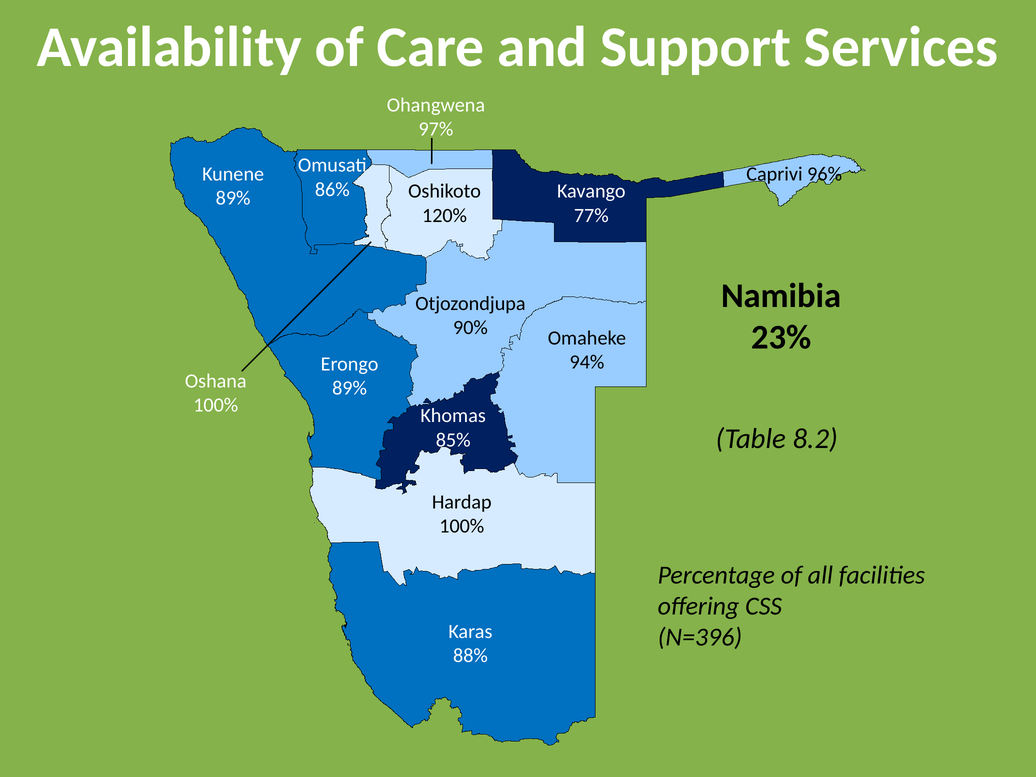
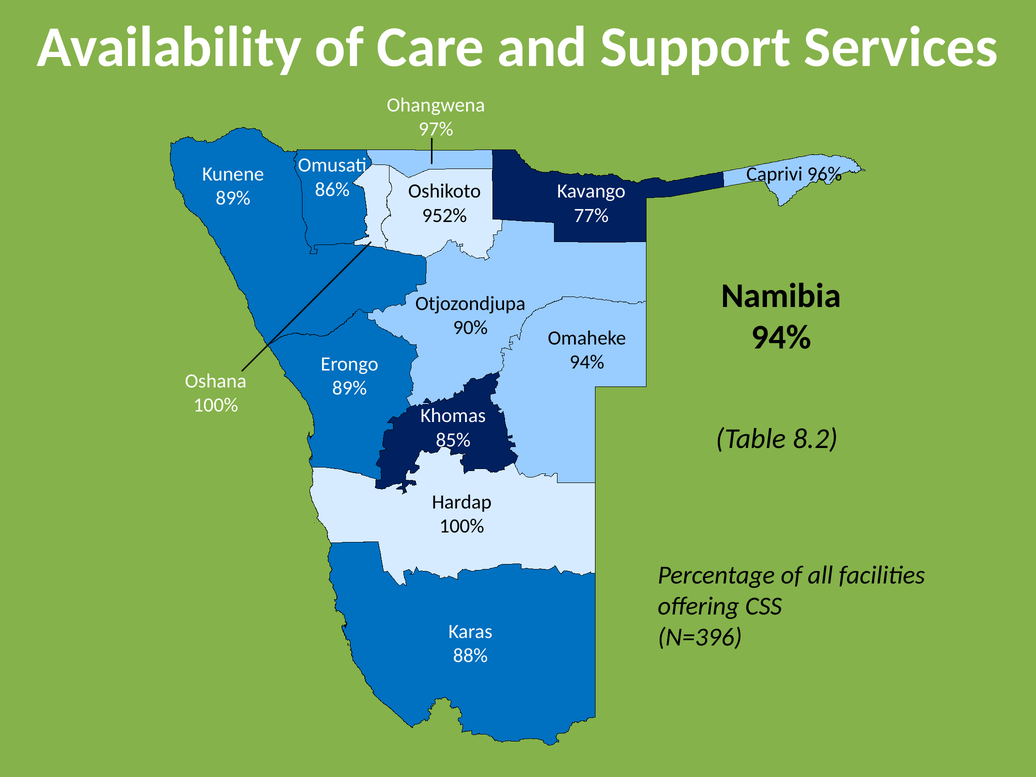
120%: 120% -> 952% (445, 215)
23%: 23% -> 94% (781, 337)
